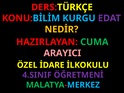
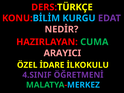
NEDİR colour: yellow -> pink (61, 29)
